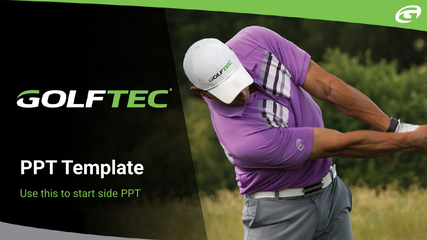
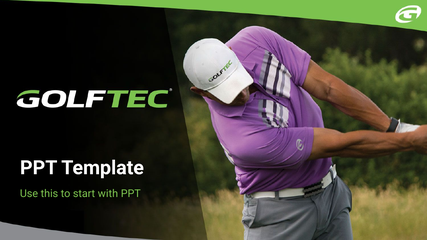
side: side -> with (108, 194)
